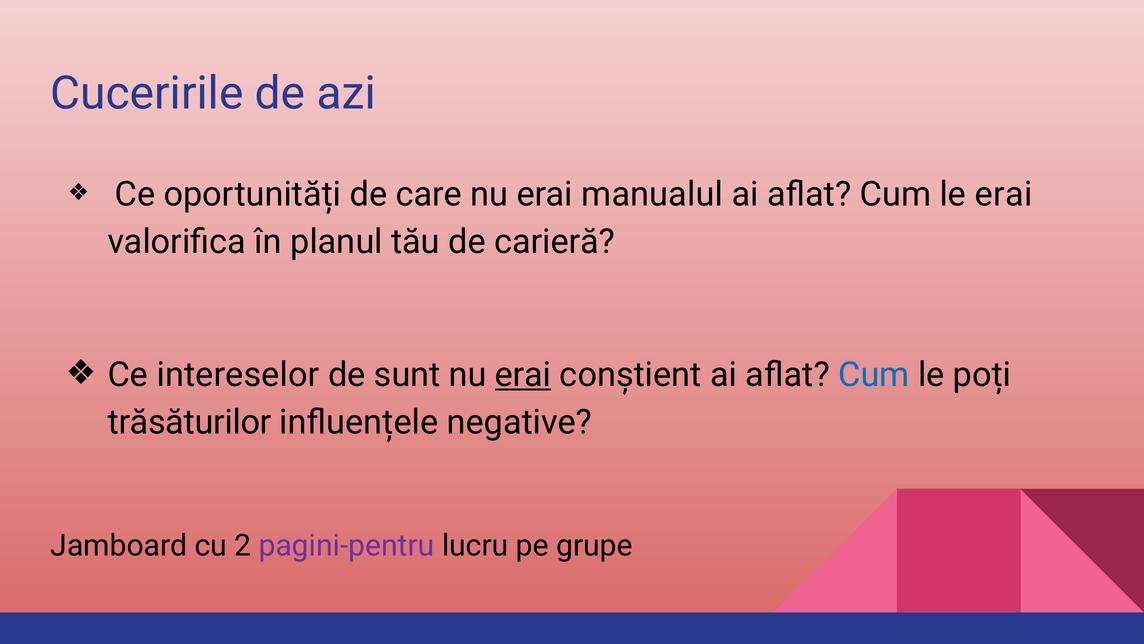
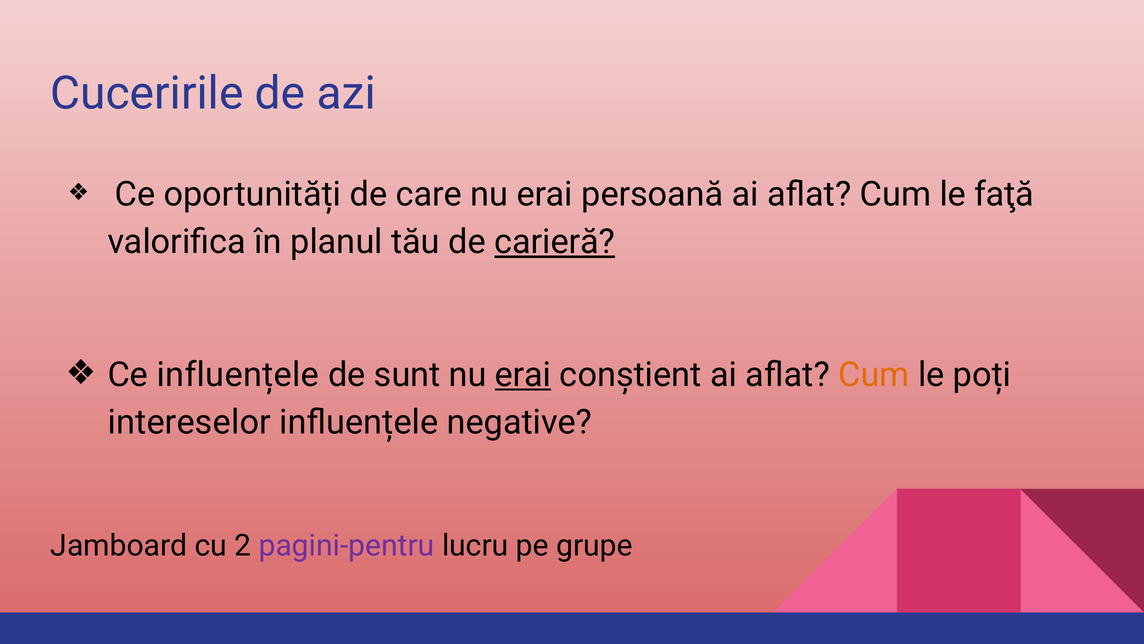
manualul: manualul -> persoană (652, 194)
le erai: erai -> faţă (1004, 194)
carieră underline: none -> present (555, 242)
Ce intereselor: intereselor -> influențele (238, 375)
Cum colour: blue -> orange (874, 375)
trăsăturilor: trăsăturilor -> intereselor (189, 422)
